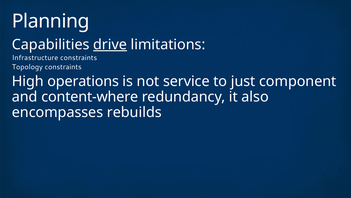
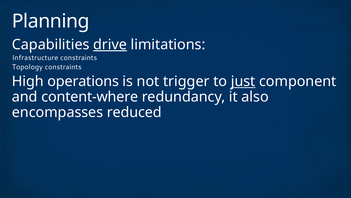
service: service -> trigger (186, 81)
just underline: none -> present (243, 81)
rebuilds: rebuilds -> reduced (134, 112)
